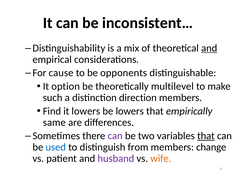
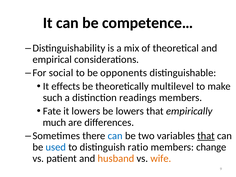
inconsistent…: inconsistent… -> competence… (148, 23)
and underline: present -> none (209, 48)
cause: cause -> social (61, 73)
option: option -> effects (66, 86)
direction: direction -> readings (138, 98)
Find: Find -> Fate (52, 111)
same: same -> much (54, 122)
can colour: purple -> blue (115, 136)
from: from -> ratio (138, 147)
husband colour: purple -> orange (116, 159)
